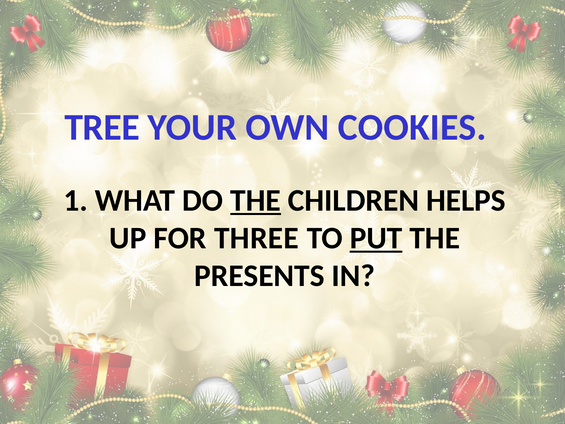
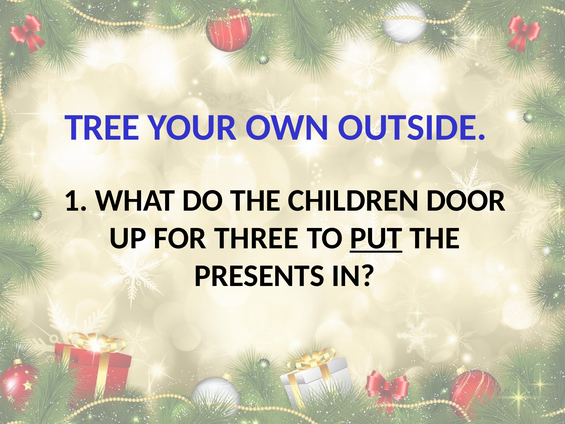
COOKIES: COOKIES -> OUTSIDE (412, 127)
THE underline: present -> none (256, 200)
HELPS: HELPS -> DOOR (466, 200)
